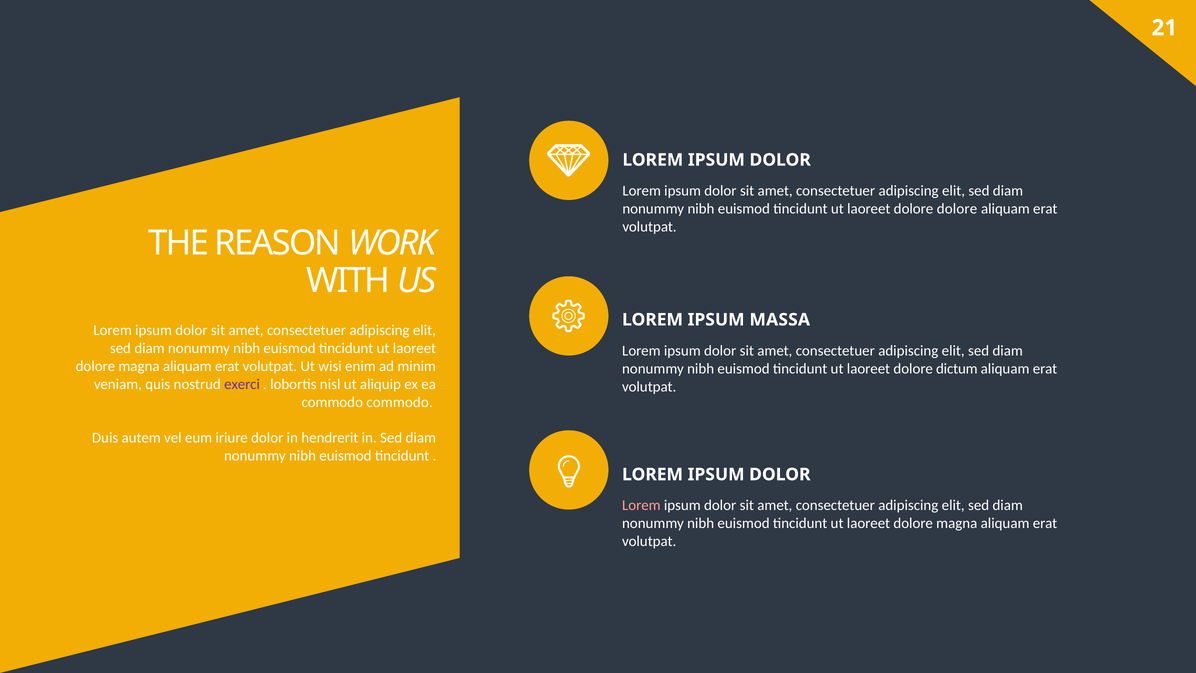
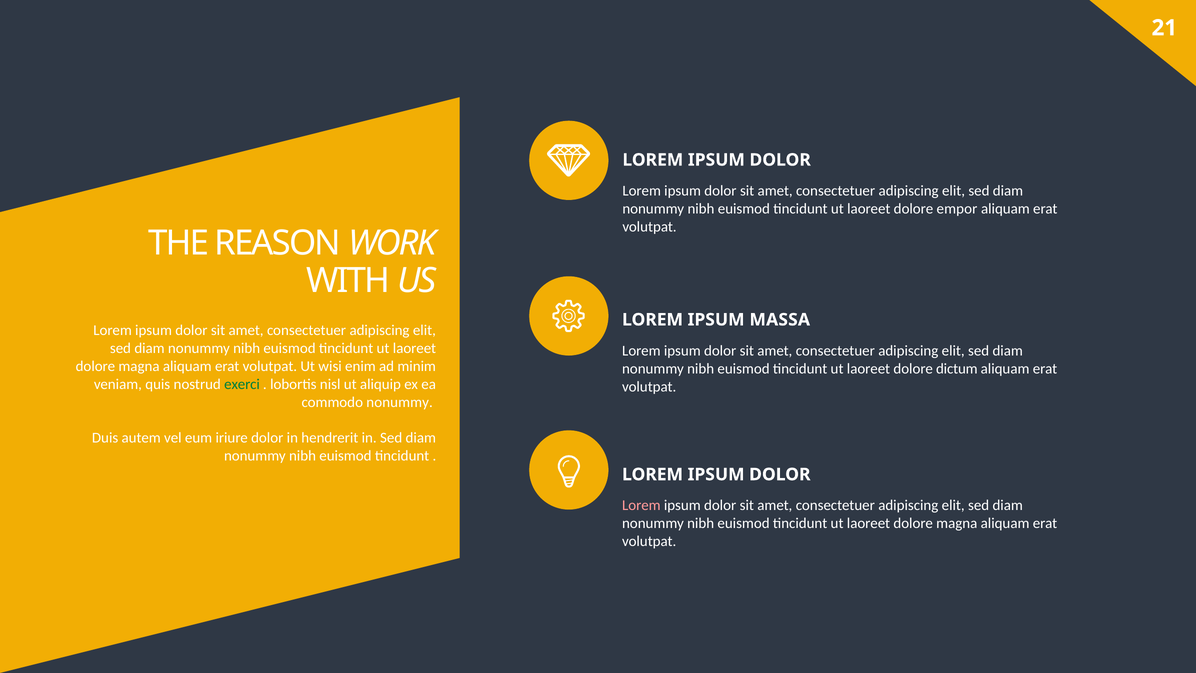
dolore dolore: dolore -> empor (957, 209)
exerci colour: purple -> green (242, 384)
commodo commodo: commodo -> nonummy (400, 402)
